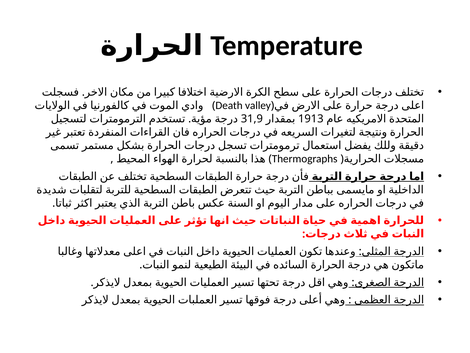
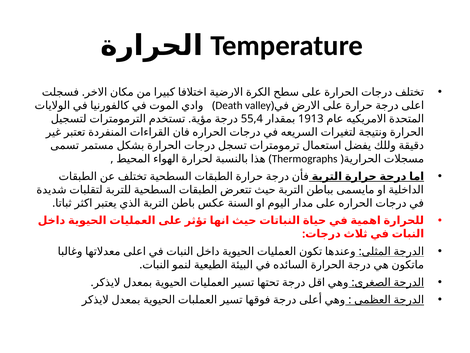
31,9: 31,9 -> 55,4 (252, 119)
